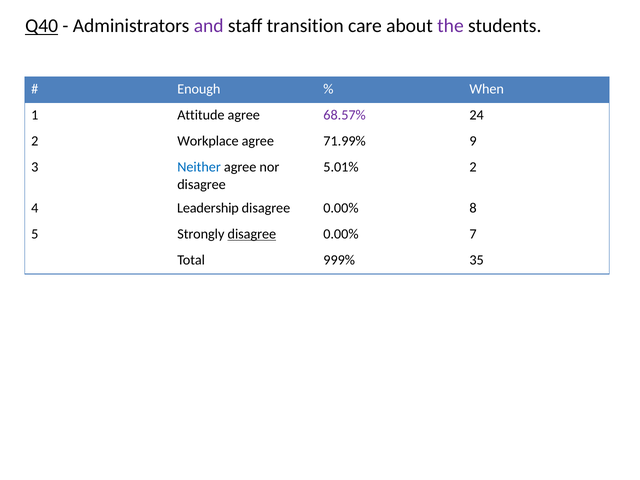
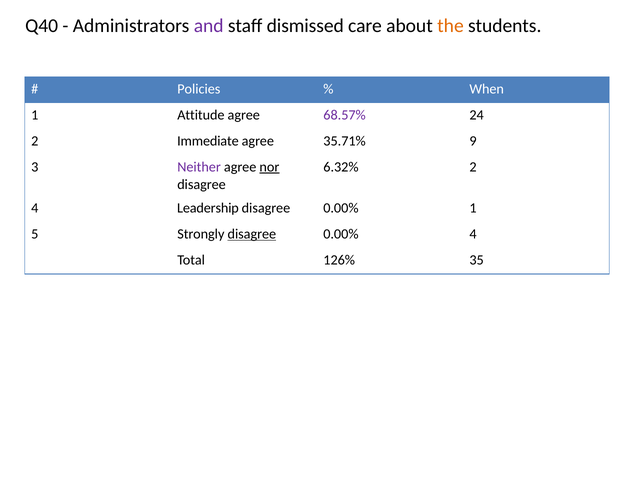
Q40 underline: present -> none (42, 26)
transition: transition -> dismissed (305, 26)
the colour: purple -> orange (450, 26)
Enough: Enough -> Policies (199, 89)
Workplace: Workplace -> Immediate (208, 141)
71.99%: 71.99% -> 35.71% (345, 141)
Neither colour: blue -> purple (199, 167)
nor underline: none -> present (269, 167)
5.01%: 5.01% -> 6.32% (341, 167)
0.00% 8: 8 -> 1 (473, 208)
0.00% 7: 7 -> 4 (473, 234)
999%: 999% -> 126% (339, 260)
